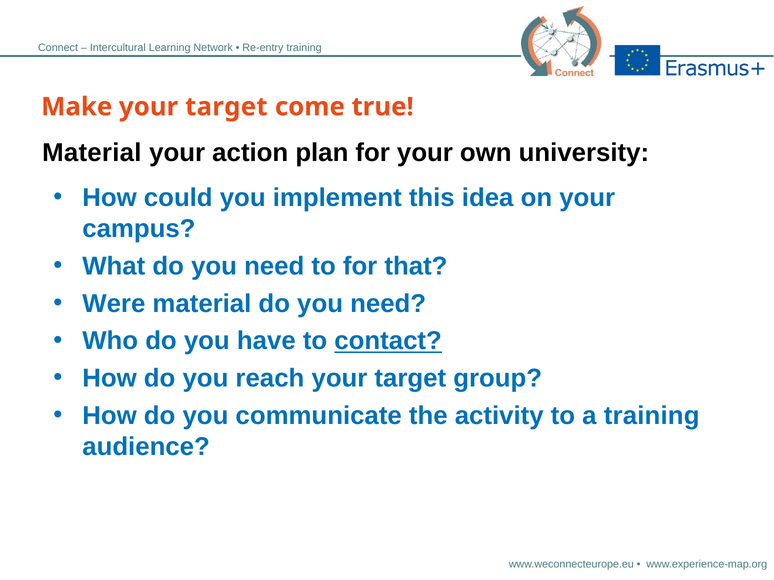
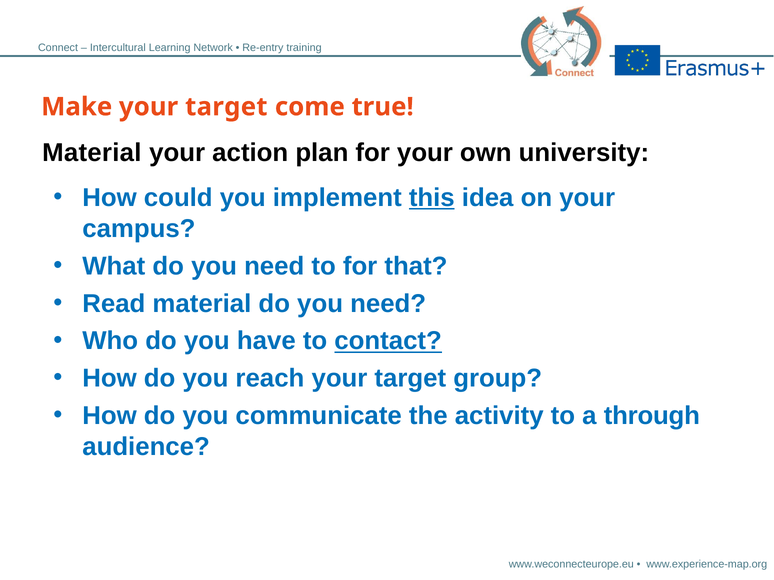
this underline: none -> present (432, 198)
Were: Were -> Read (114, 304)
a training: training -> through (652, 416)
